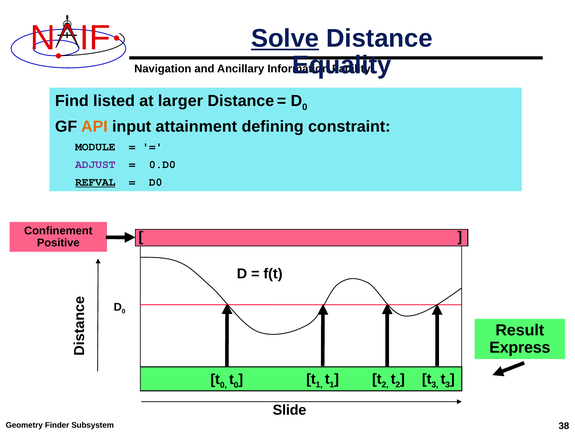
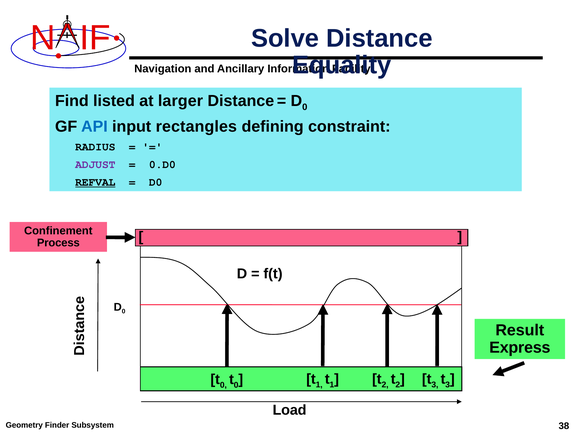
Solve underline: present -> none (285, 38)
API colour: orange -> blue (94, 126)
attainment: attainment -> rectangles (196, 126)
MODULE: MODULE -> RADIUS (95, 147)
Positive: Positive -> Process (58, 243)
Slide: Slide -> Load (290, 409)
